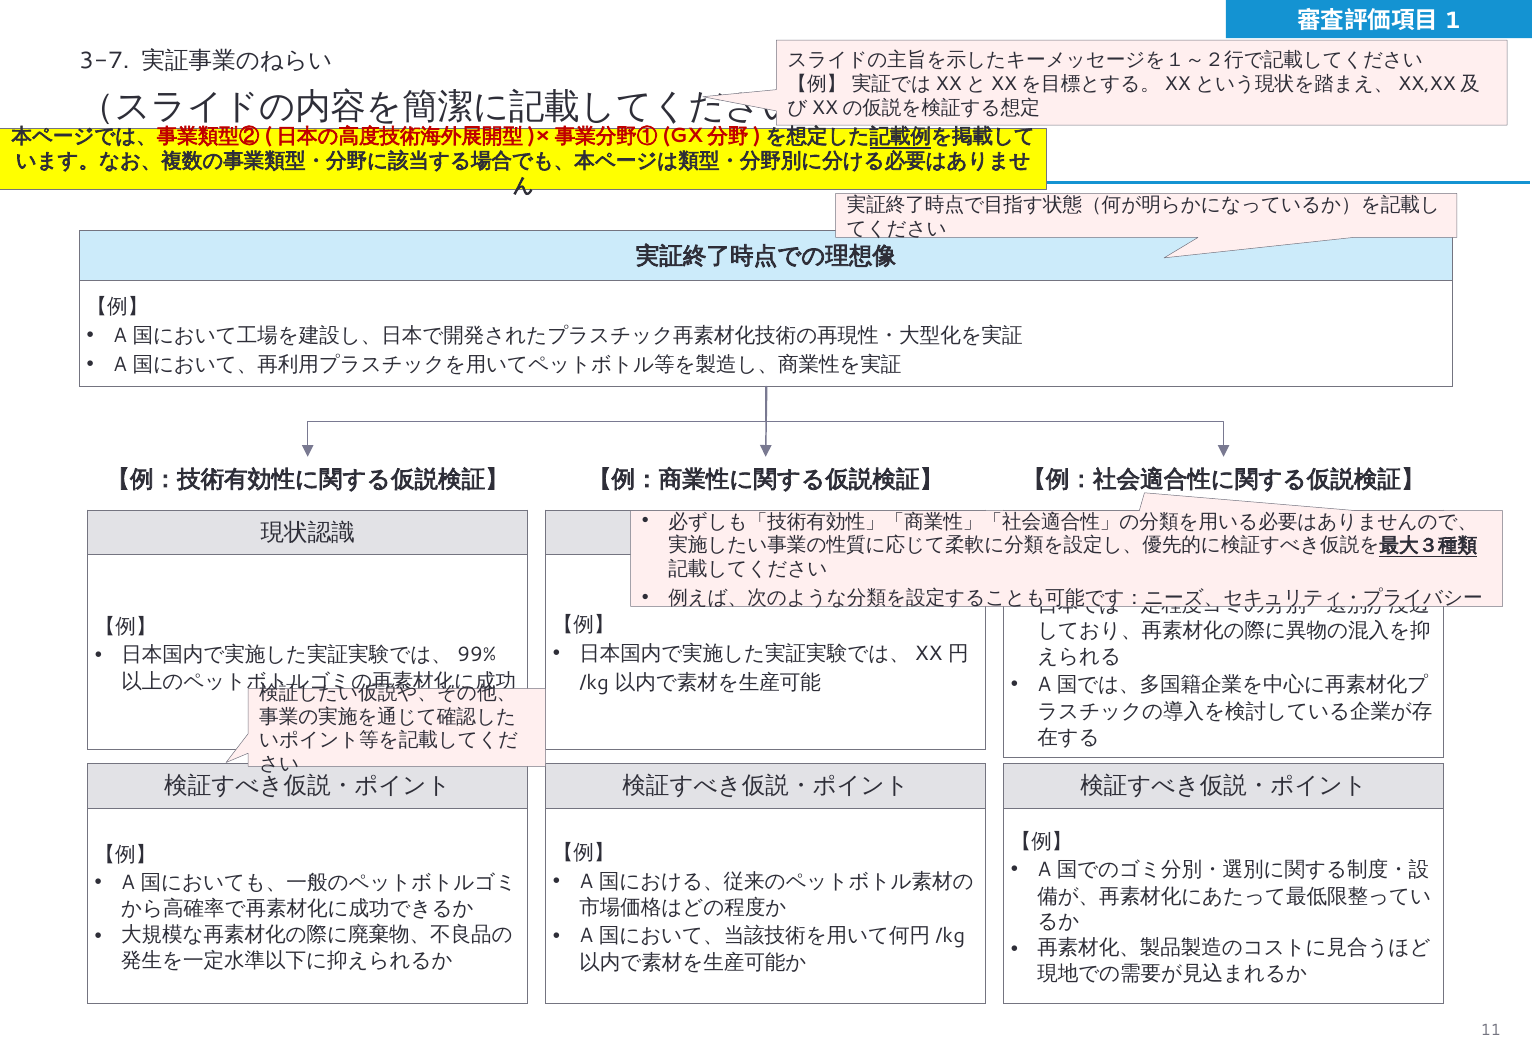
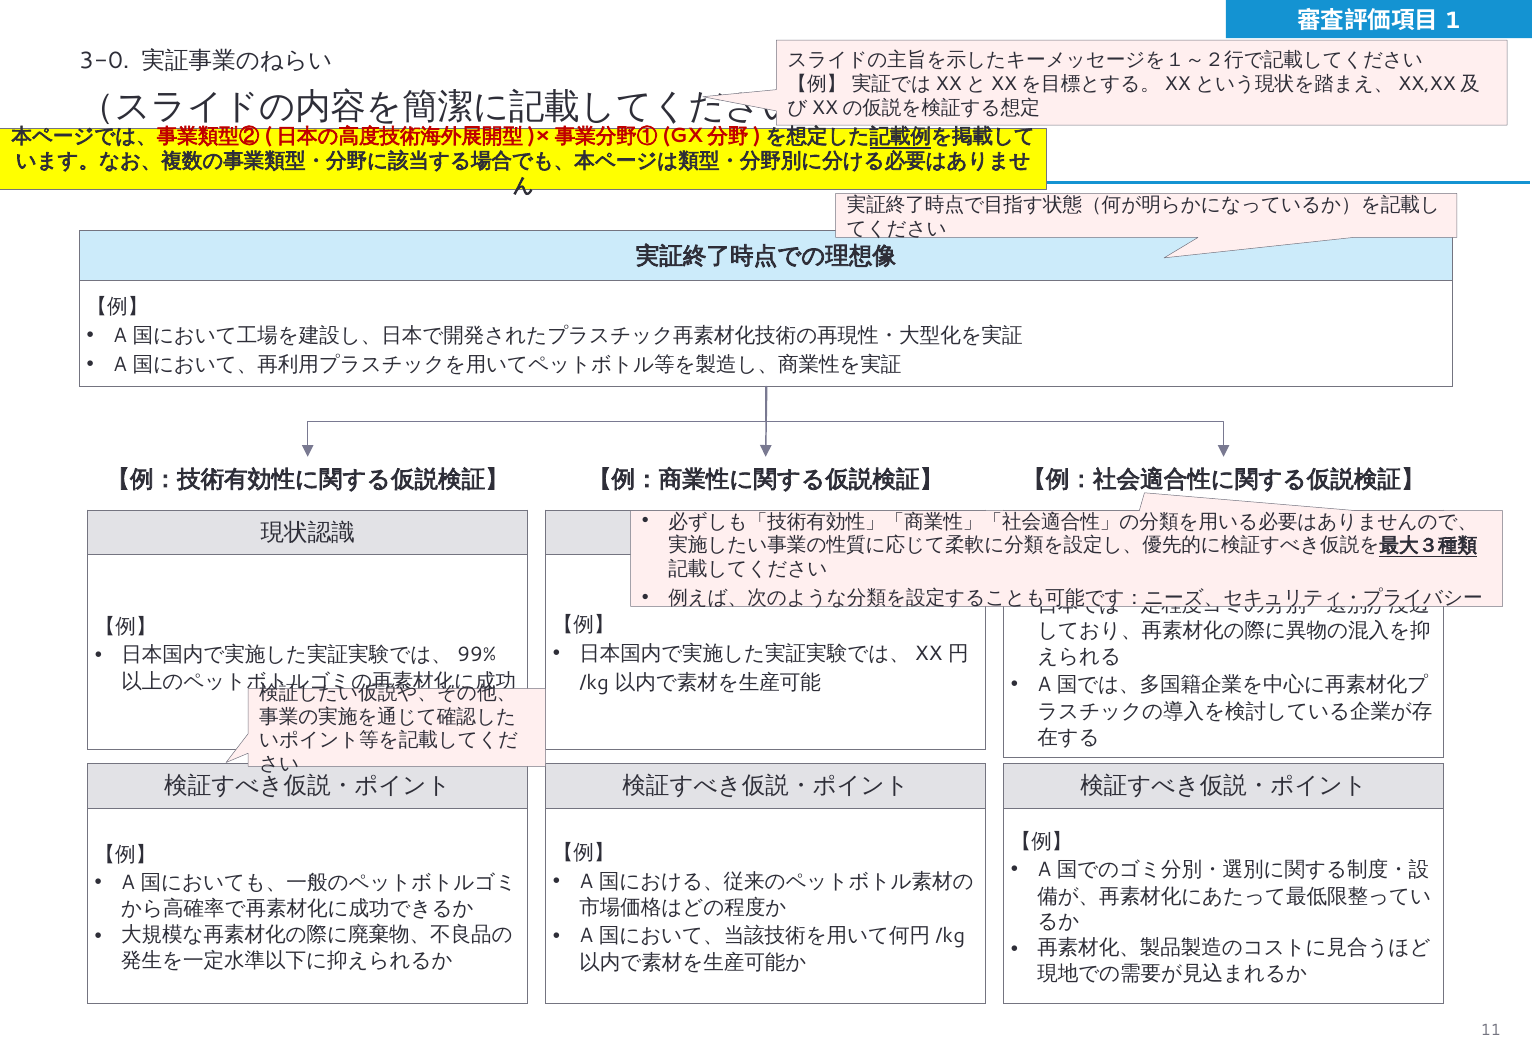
3-7: 3-7 -> 3-0 (104, 61)
